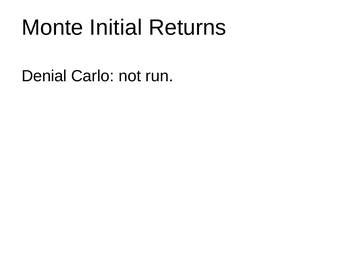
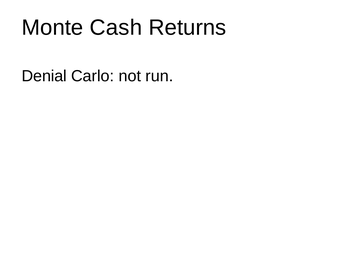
Initial: Initial -> Cash (116, 28)
